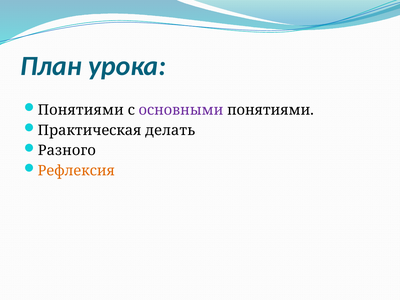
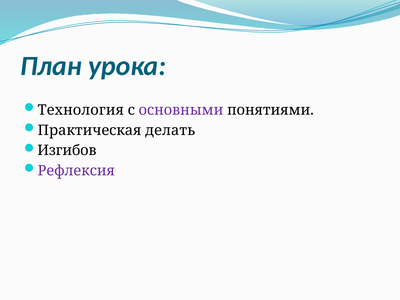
Понятиями: Понятиями -> Технология (81, 110)
Разного: Разного -> Изгибов (67, 150)
Рефлексия colour: orange -> purple (76, 171)
